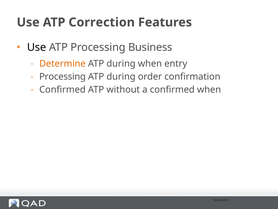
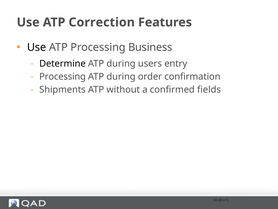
Determine colour: orange -> black (62, 63)
during when: when -> users (150, 63)
Confirmed: Confirmed -> Shipments (62, 89)
confirmed when: when -> fields (209, 89)
